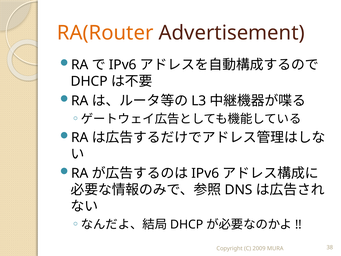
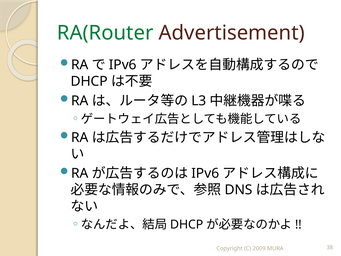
RA(Router colour: orange -> green (105, 33)
